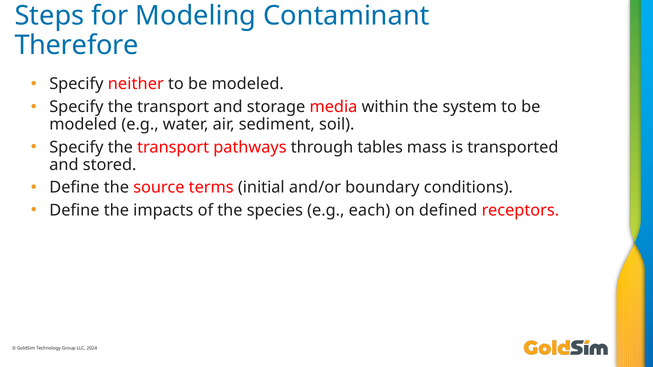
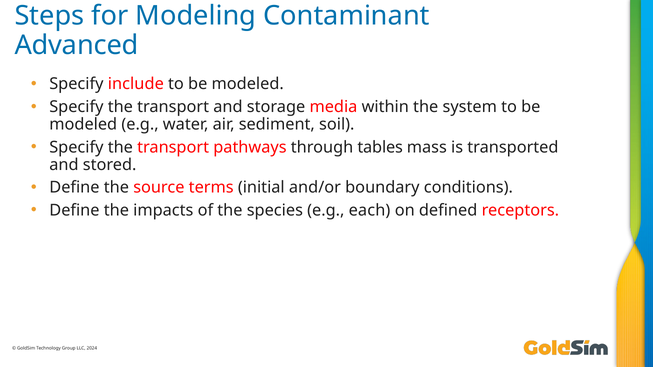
Therefore: Therefore -> Advanced (77, 45)
neither: neither -> include (136, 84)
